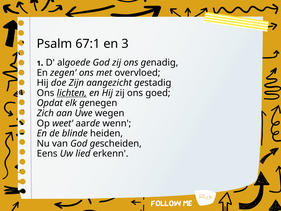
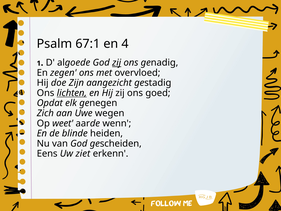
3: 3 -> 4 (125, 44)
zij underline: none -> present (117, 63)
lied: lied -> ziet (83, 154)
